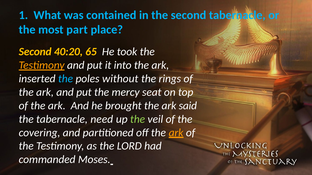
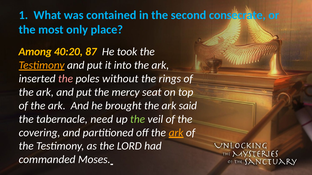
second tabernacle: tabernacle -> consecrate (237, 15)
part: part -> only (77, 30)
Second: Second -> Among (35, 52)
65: 65 -> 87 (91, 52)
the colour: light blue -> pink (66, 79)
